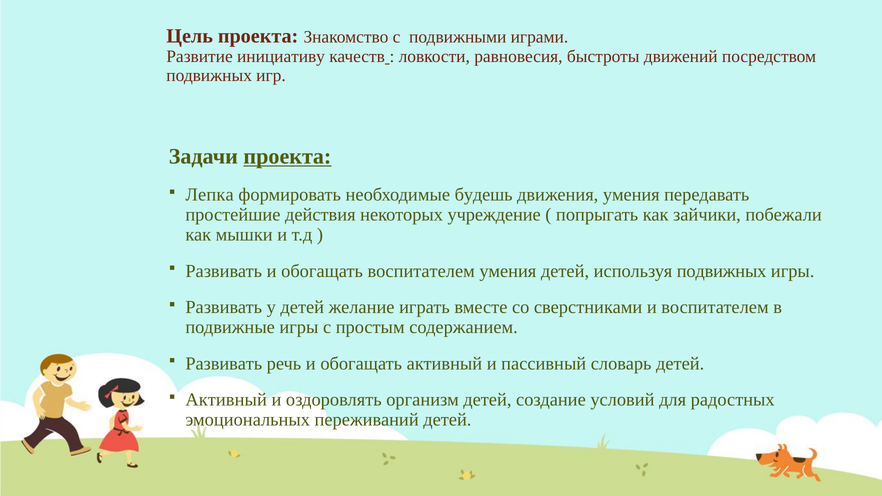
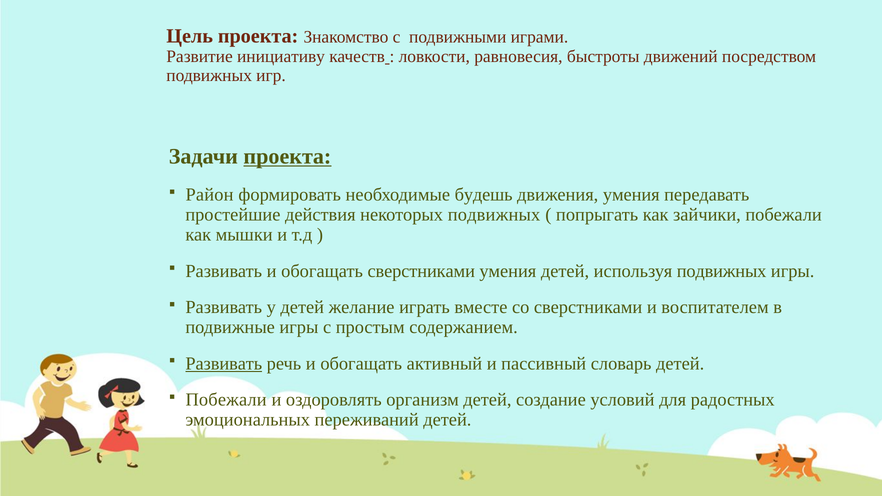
Лепка: Лепка -> Район (210, 195)
некоторых учреждение: учреждение -> подвижных (494, 215)
обогащать воспитателем: воспитателем -> сверстниками (421, 271)
Развивать underline: none -> present (224, 364)
Активный: Активный -> Побежали (226, 400)
